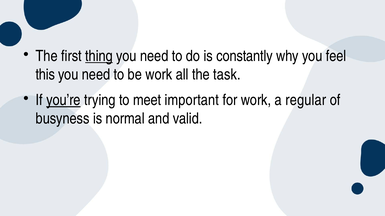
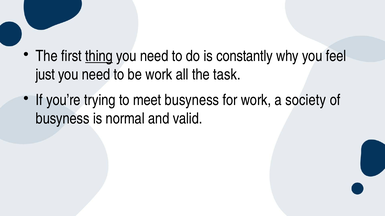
this: this -> just (45, 75)
you’re underline: present -> none (63, 100)
meet important: important -> busyness (192, 100)
regular: regular -> society (306, 100)
